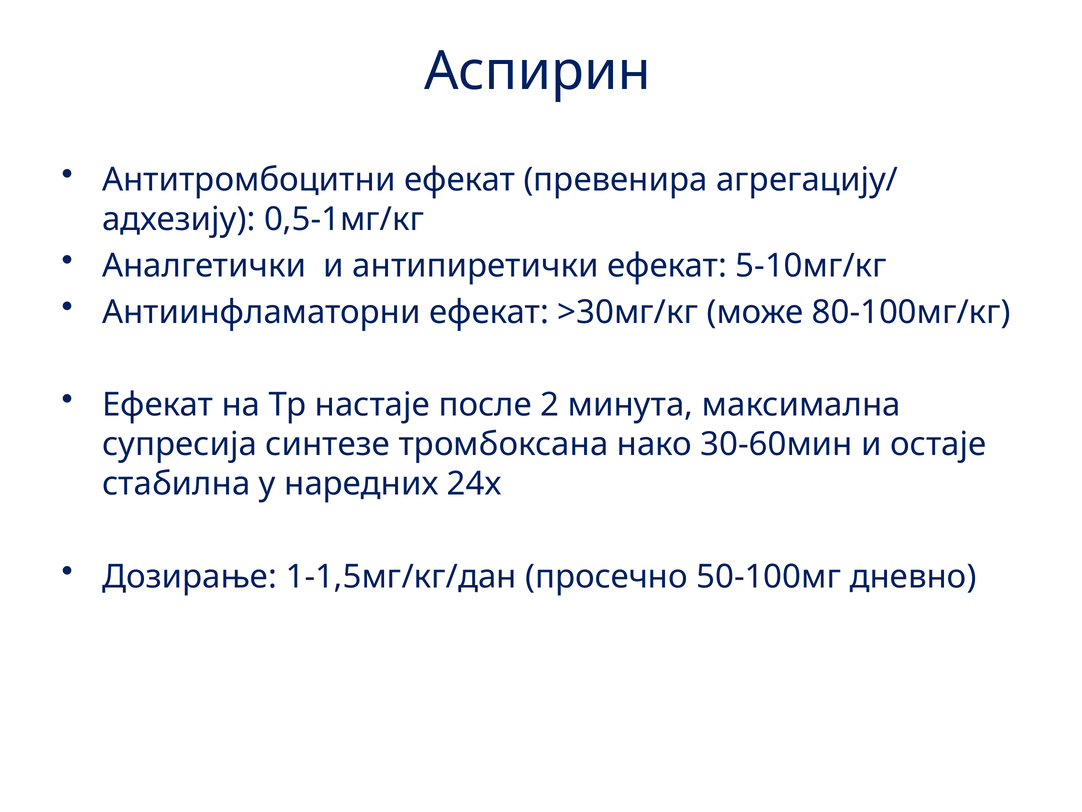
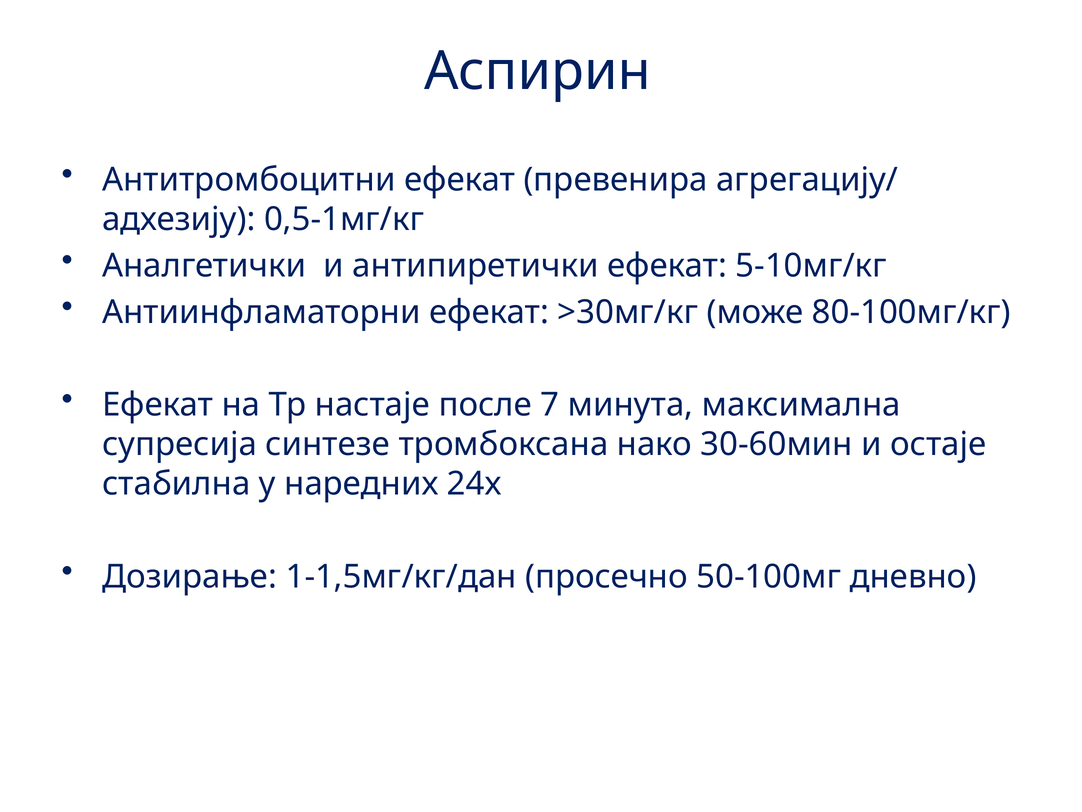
2: 2 -> 7 (550, 404)
